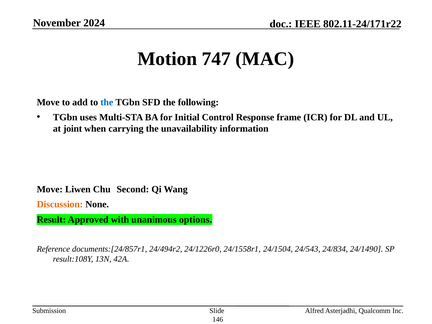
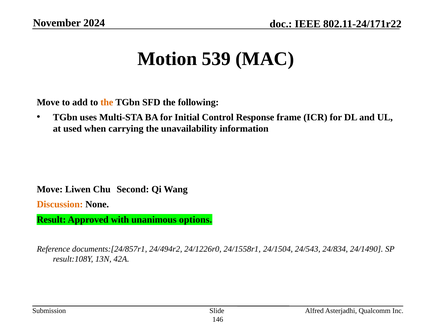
747: 747 -> 539 (216, 59)
the colour: blue -> orange (107, 102)
joint: joint -> used (73, 129)
